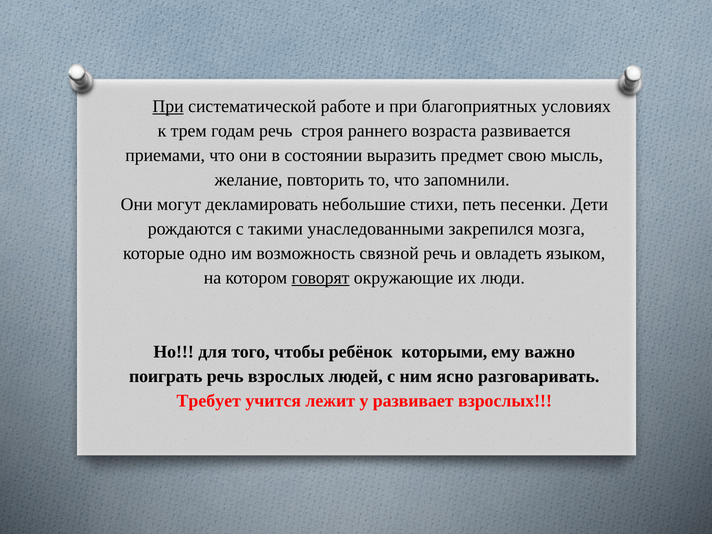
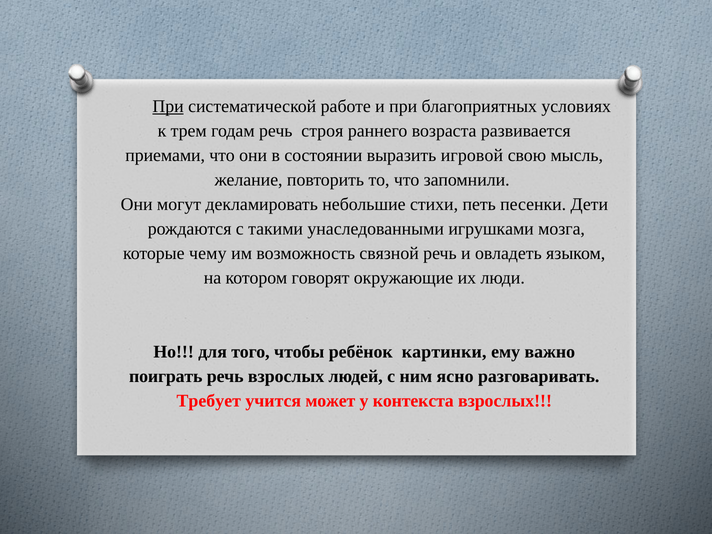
предмет: предмет -> игровой (472, 155)
закрепился: закрепился -> игрушками (491, 229)
одно: одно -> чему (208, 253)
говорят underline: present -> none (320, 278)
которыми: которыми -> картинки (444, 352)
лежит: лежит -> может (330, 401)
развивает: развивает -> контекста (413, 401)
